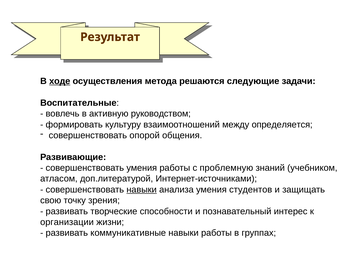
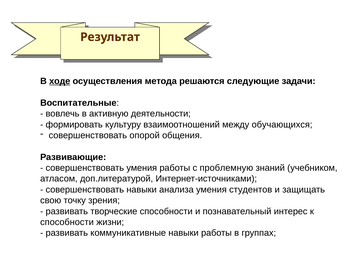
руководством: руководством -> деятельности (161, 114)
определяется: определяется -> обучающихся (282, 124)
навыки underline: present -> none (142, 189)
организации: организации -> способности (67, 222)
